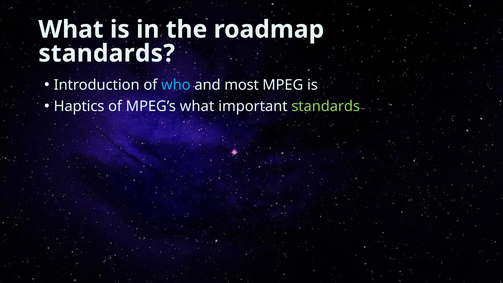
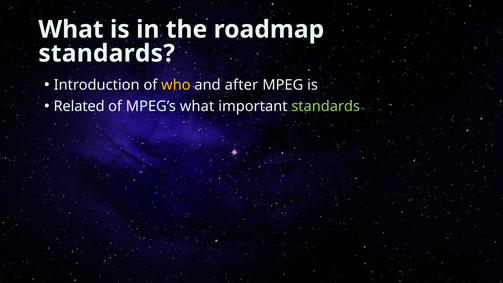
who colour: light blue -> yellow (176, 85)
most: most -> after (241, 85)
Haptics: Haptics -> Related (79, 106)
